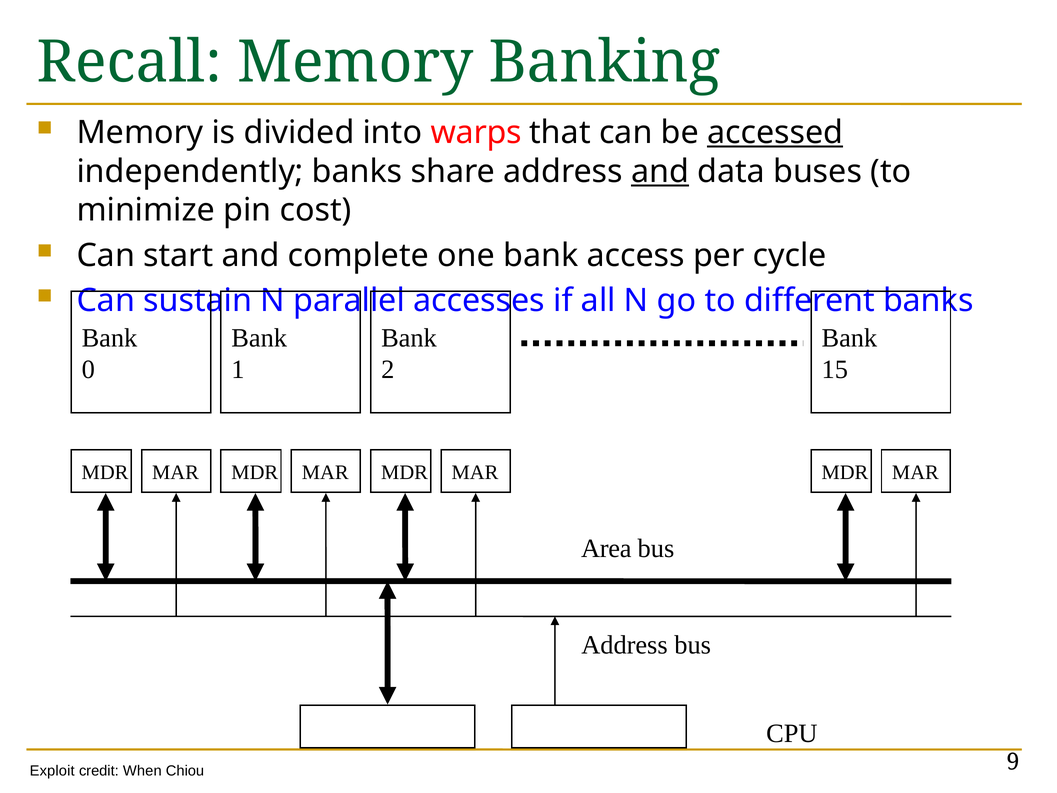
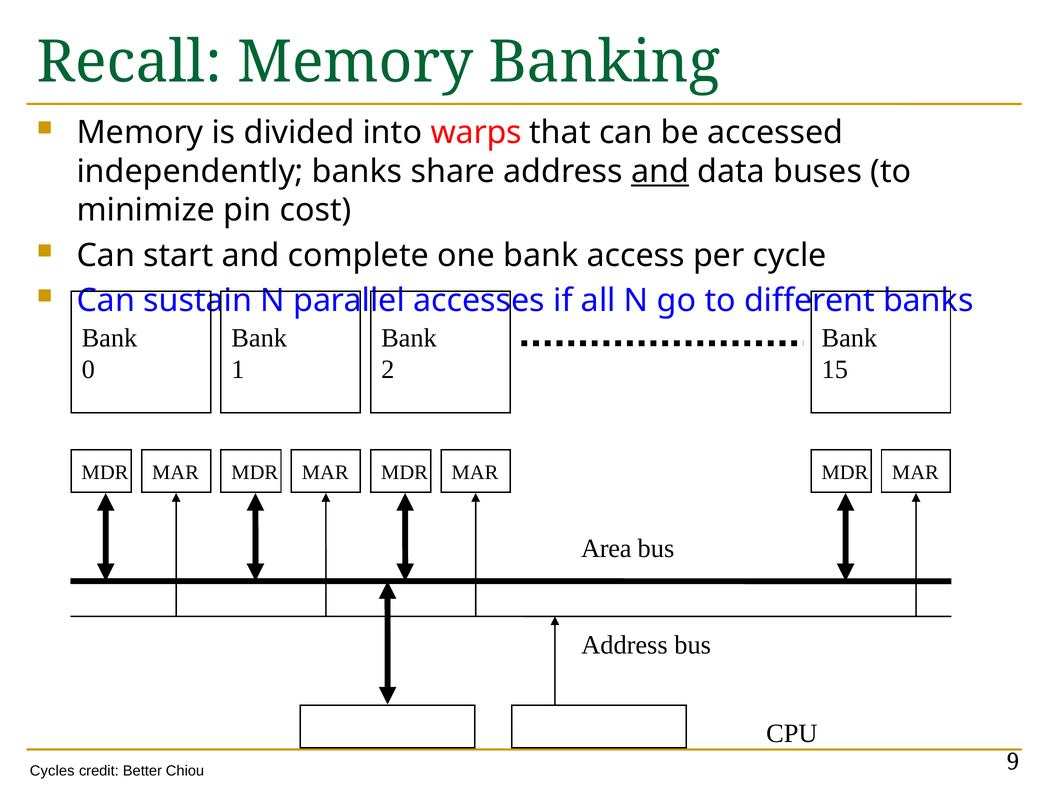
accessed underline: present -> none (775, 133)
Exploit: Exploit -> Cycles (52, 771)
When: When -> Better (142, 771)
